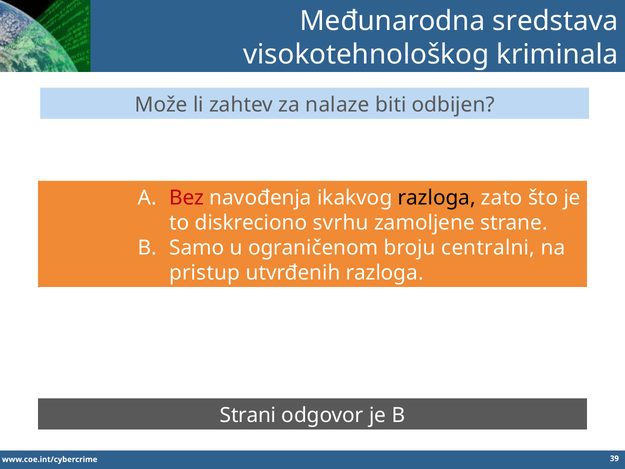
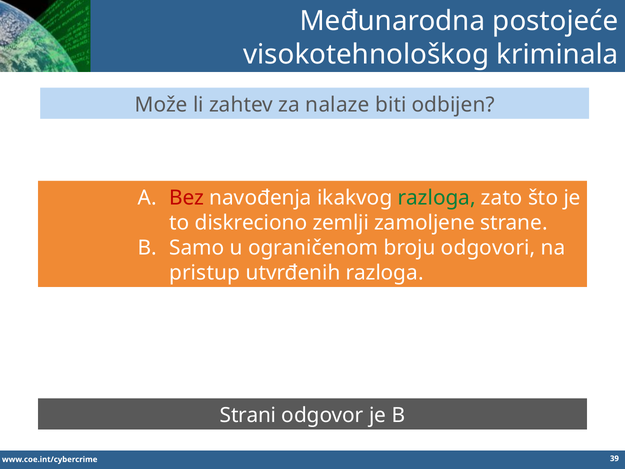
sredstava: sredstava -> postojeće (556, 21)
razloga colour: black -> green (437, 198)
svrhu: svrhu -> zemlji (341, 223)
centralni: centralni -> odgovori (488, 248)
